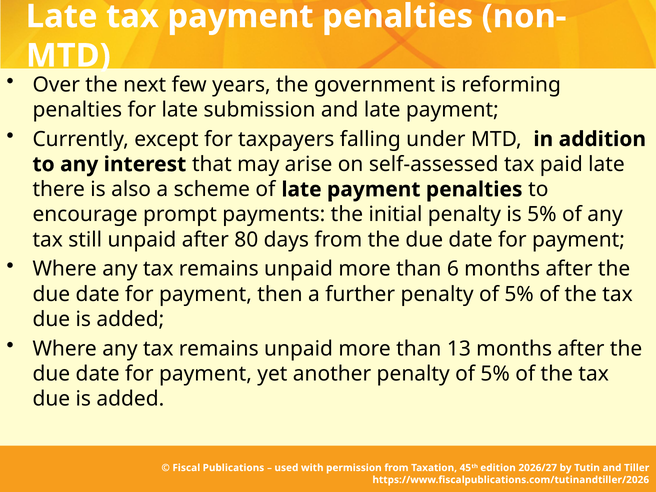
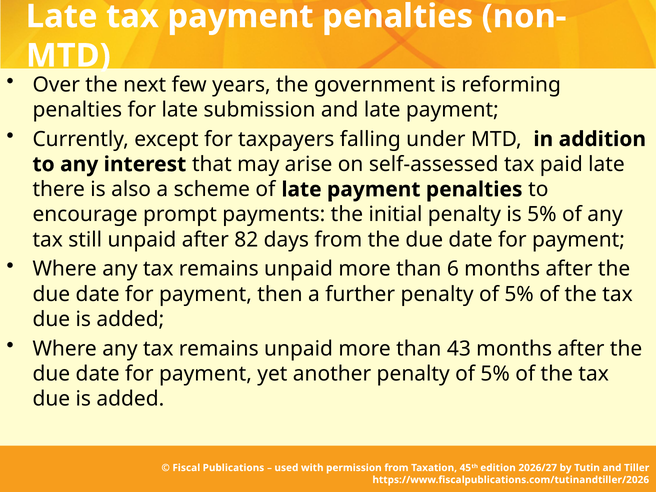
80: 80 -> 82 (246, 240)
13: 13 -> 43 (459, 349)
